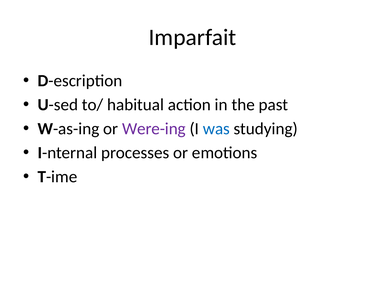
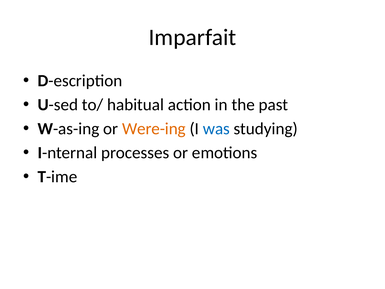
Were-ing colour: purple -> orange (154, 129)
